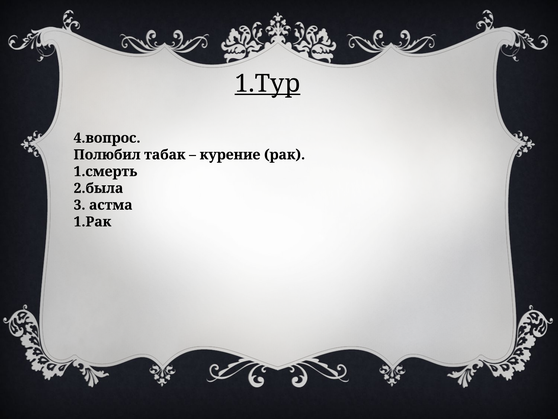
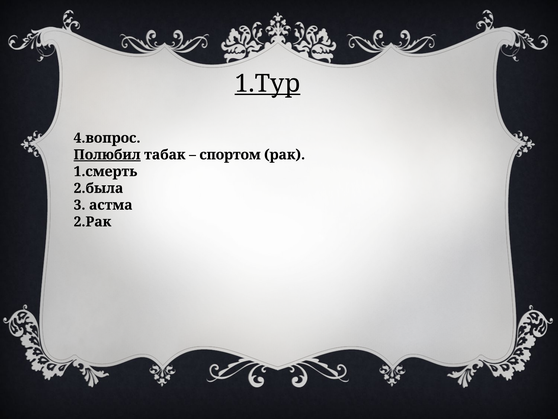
Полюбил underline: none -> present (107, 155)
курение: курение -> спортом (230, 155)
1.Рак: 1.Рак -> 2.Рак (92, 222)
